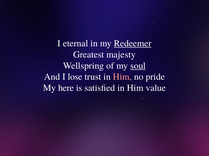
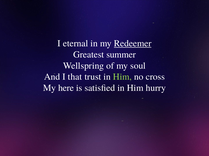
majesty: majesty -> summer (121, 55)
soul underline: present -> none (138, 66)
lose: lose -> that (75, 77)
Him colour: pink -> light green (122, 77)
pride: pride -> cross (155, 77)
value: value -> hurry (156, 88)
